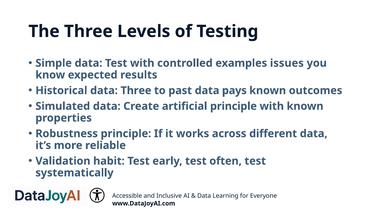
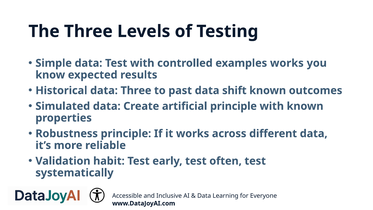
examples issues: issues -> works (287, 63)
pays: pays -> shift (234, 90)
